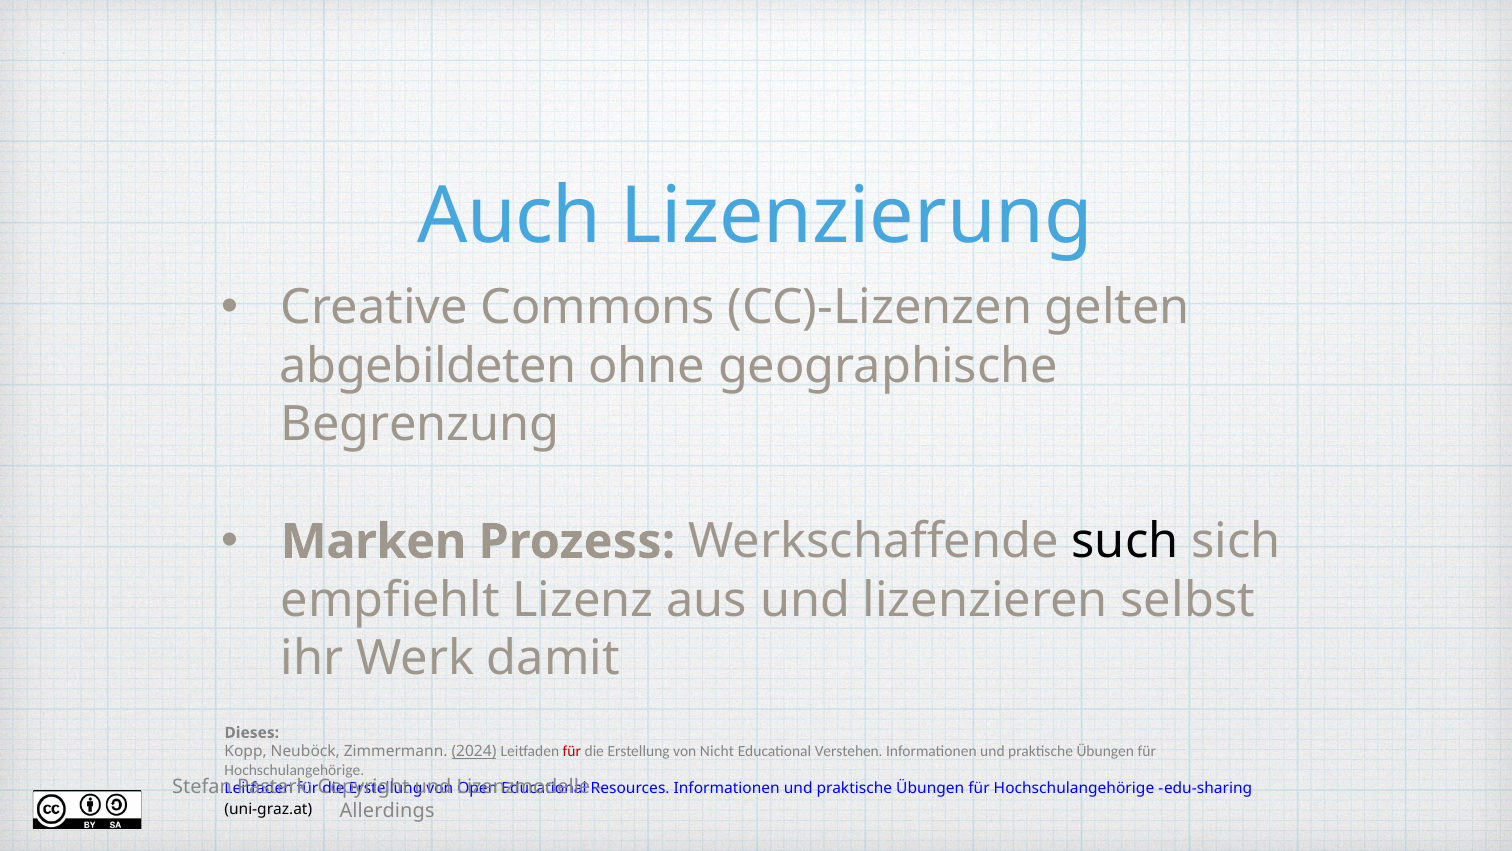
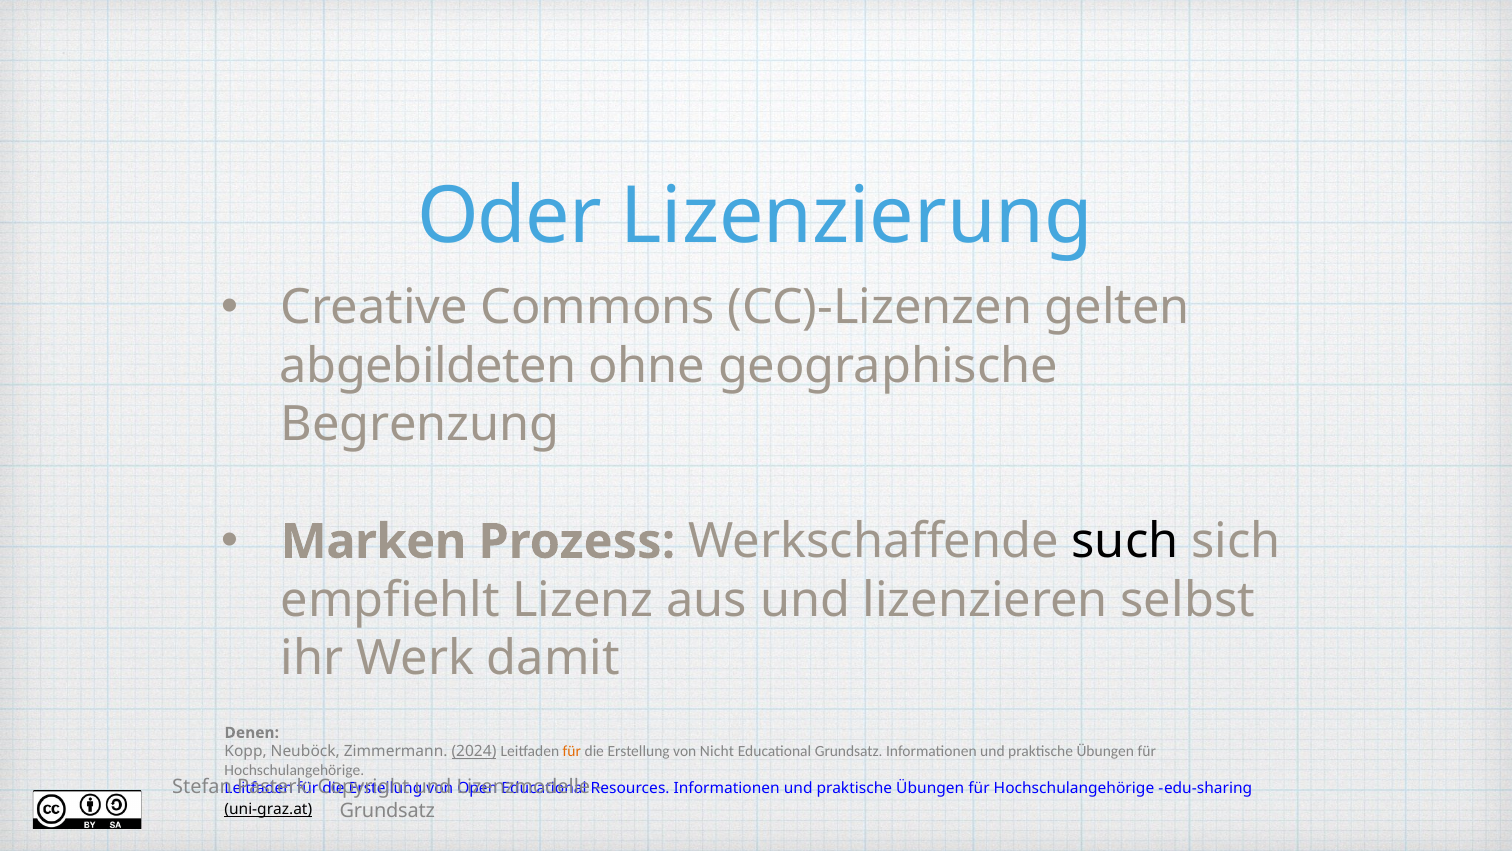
Auch: Auch -> Oder (510, 216)
Dieses: Dieses -> Denen (252, 732)
für colour: red -> orange (572, 751)
Educational Verstehen: Verstehen -> Grundsatz (849, 751)
uni-graz.at underline: none -> present (268, 809)
Allerdings: Allerdings -> Grundsatz (387, 811)
